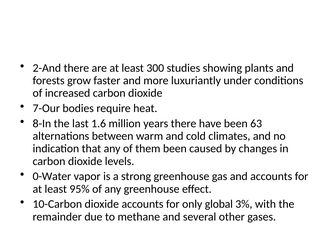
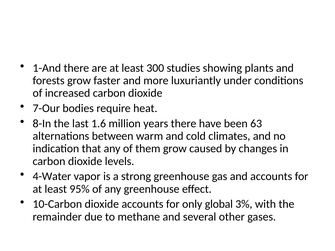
2-And: 2-And -> 1-And (47, 68)
them been: been -> grow (175, 149)
0-Water: 0-Water -> 4-Water (52, 177)
